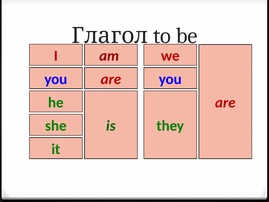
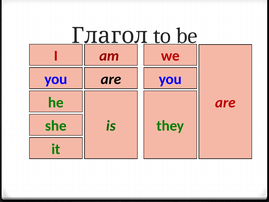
are colour: red -> black (111, 79)
